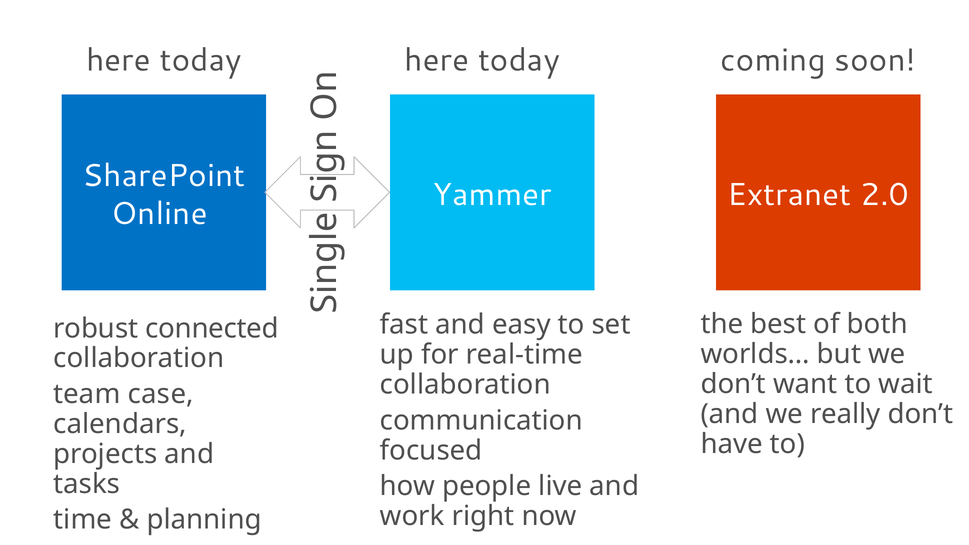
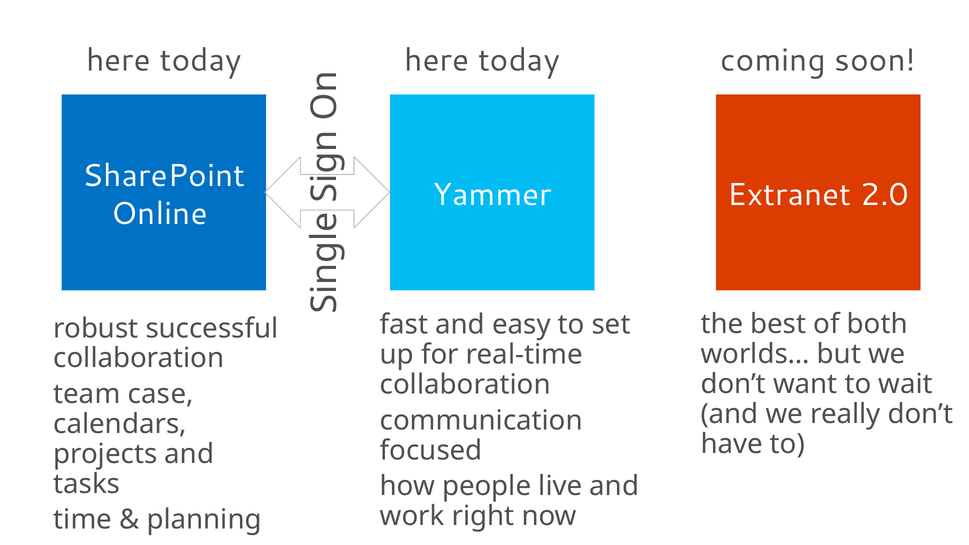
connected: connected -> successful (212, 328)
